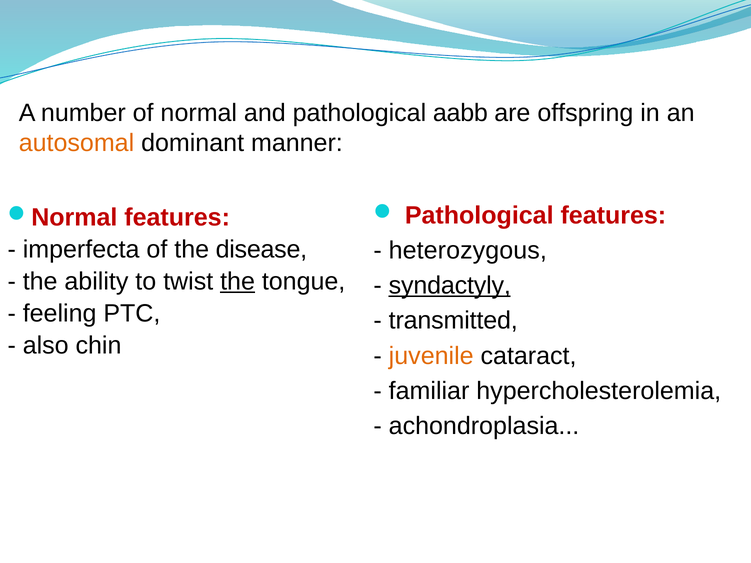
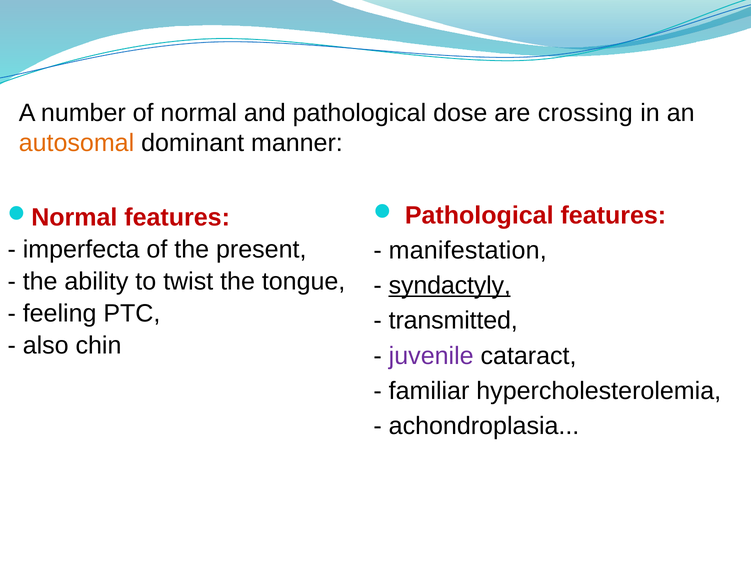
aabb: aabb -> dose (460, 113)
offspring: offspring -> crossing (585, 113)
disease: disease -> present (261, 249)
heterozygous: heterozygous -> manifestation (468, 251)
the underline: present -> none (238, 281)
juvenile colour: orange -> purple (431, 356)
